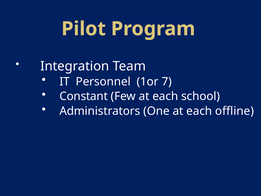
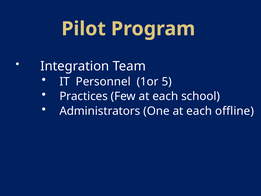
7: 7 -> 5 (167, 81)
Constant: Constant -> Practices (84, 96)
